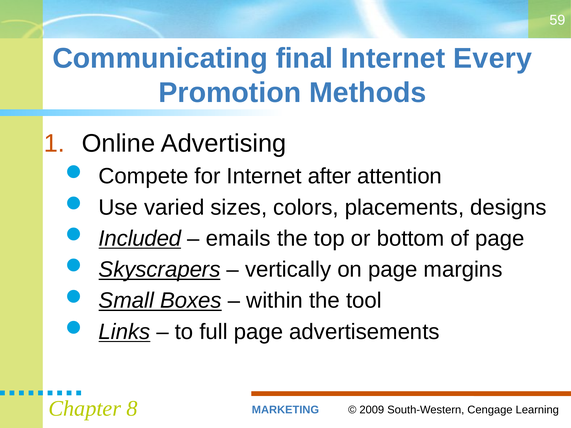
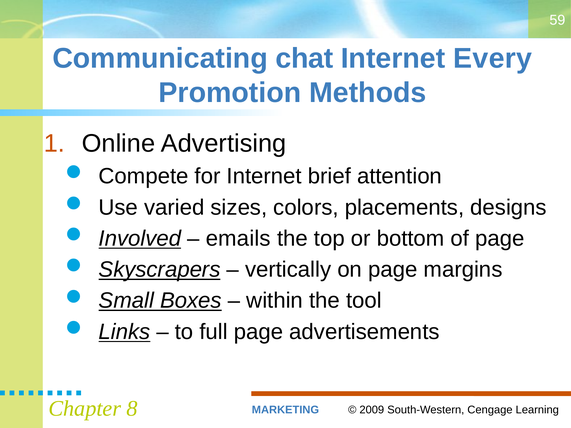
final: final -> chat (304, 59)
after: after -> brief (329, 176)
Included: Included -> Involved (140, 239)
